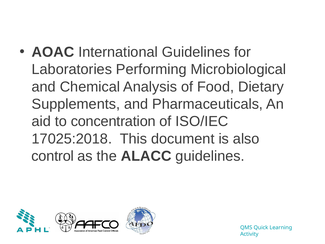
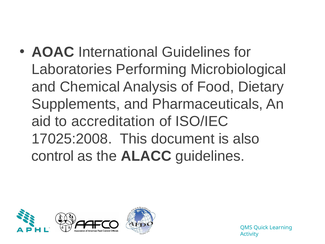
concentration: concentration -> accreditation (113, 121)
17025:2018: 17025:2018 -> 17025:2008 (72, 139)
